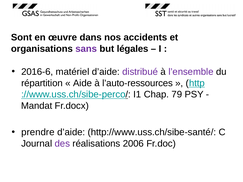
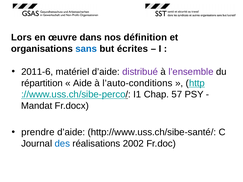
Sont: Sont -> Lors (21, 37)
accidents: accidents -> définition (145, 37)
sans colour: purple -> blue (86, 49)
légales: légales -> écrites (132, 49)
2016-6: 2016-6 -> 2011-6 (37, 72)
l’auto-ressources: l’auto-ressources -> l’auto-conditions (137, 83)
79: 79 -> 57 (177, 95)
des colour: purple -> blue (62, 144)
2006: 2006 -> 2002 (133, 144)
